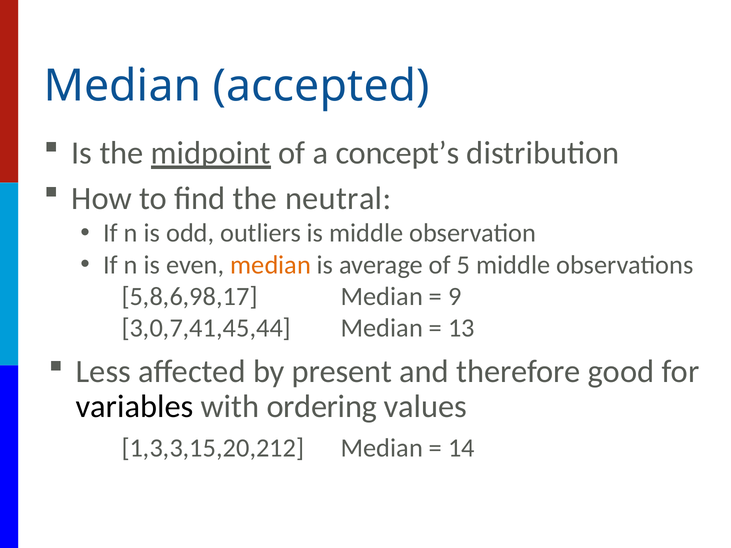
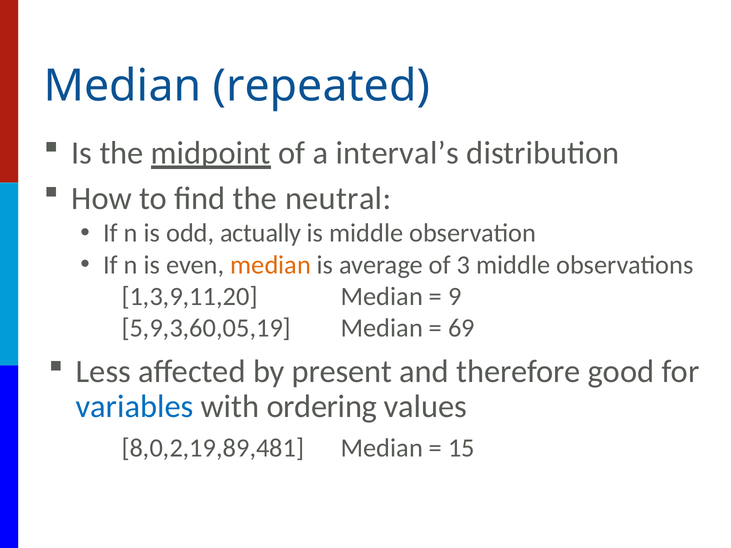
accepted: accepted -> repeated (321, 86)
concept’s: concept’s -> interval’s (397, 153)
outliers: outliers -> actually (261, 233)
5: 5 -> 3 (464, 265)
5,8,6,98,17: 5,8,6,98,17 -> 1,3,9,11,20 (190, 297)
3,0,7,41,45,44: 3,0,7,41,45,44 -> 5,9,3,60,05,19 (206, 328)
13: 13 -> 69 (461, 328)
variables colour: black -> blue (135, 407)
1,3,3,15,20,212: 1,3,3,15,20,212 -> 8,0,2,19,89,481 (213, 448)
14: 14 -> 15 (461, 448)
